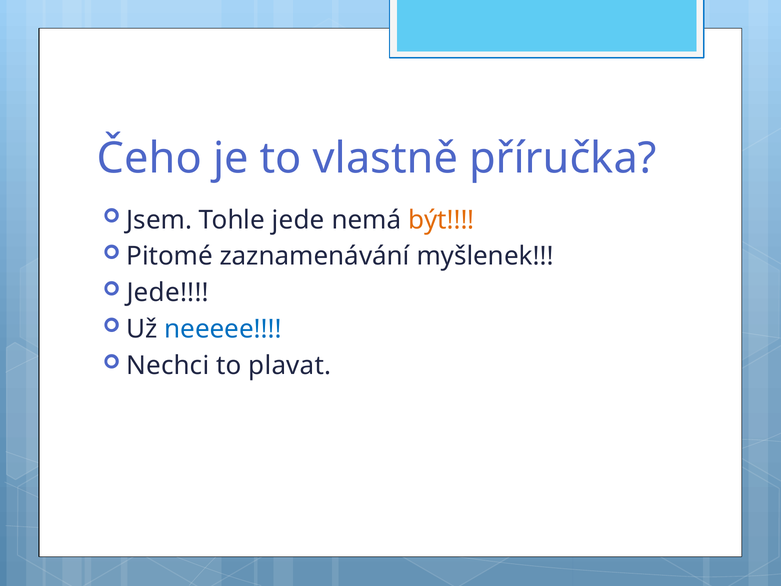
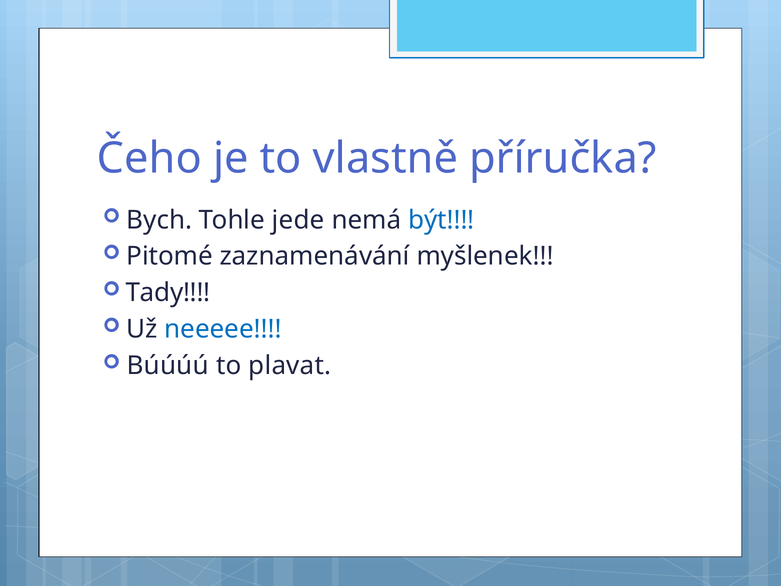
Jsem: Jsem -> Bych (159, 220)
být colour: orange -> blue (441, 220)
Jede: Jede -> Tady (168, 293)
Nechci: Nechci -> Búúúú (168, 366)
